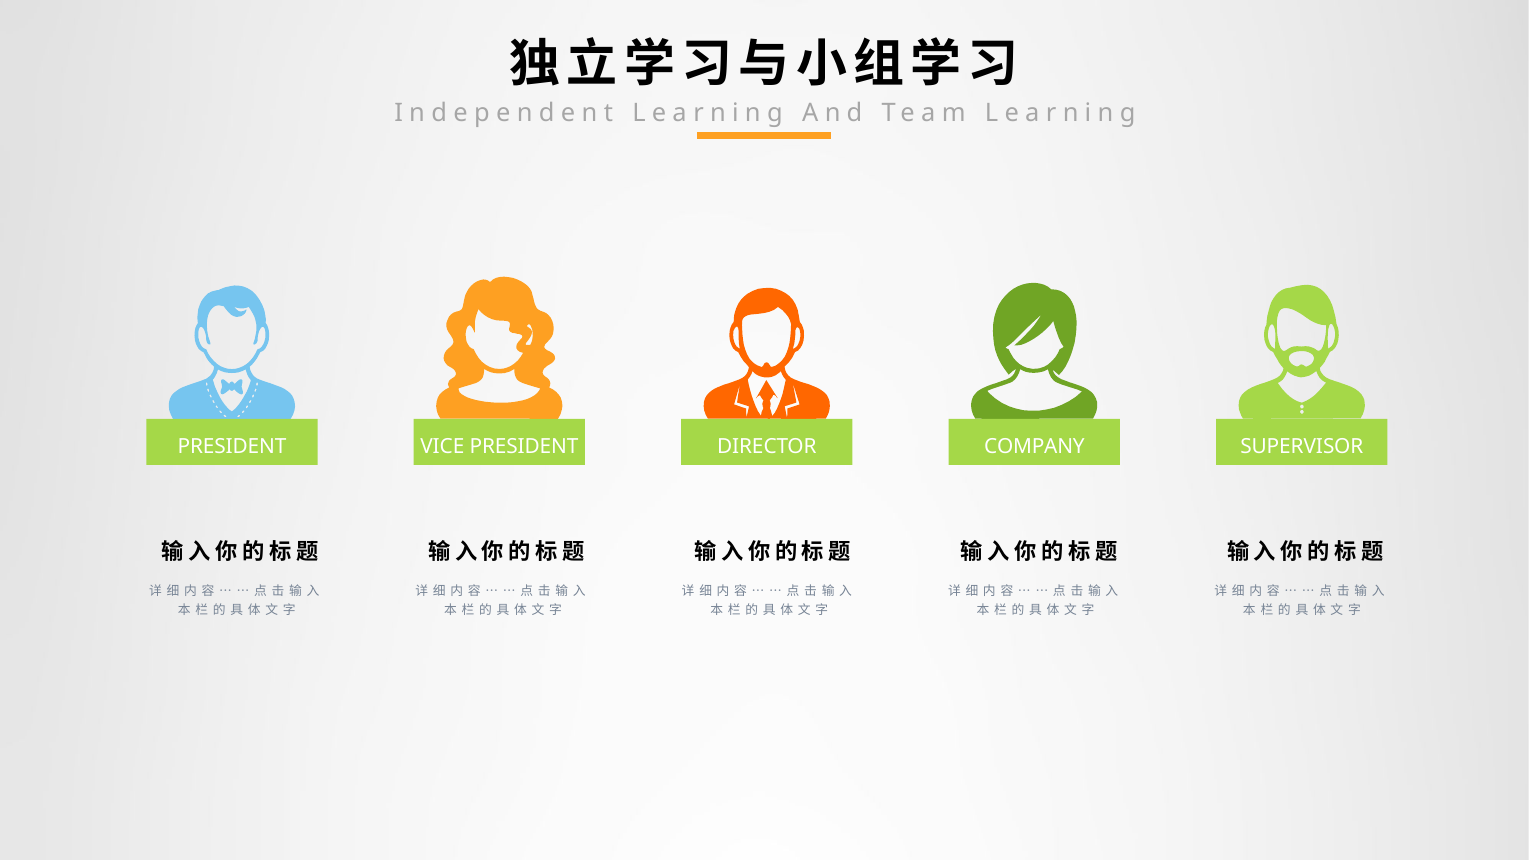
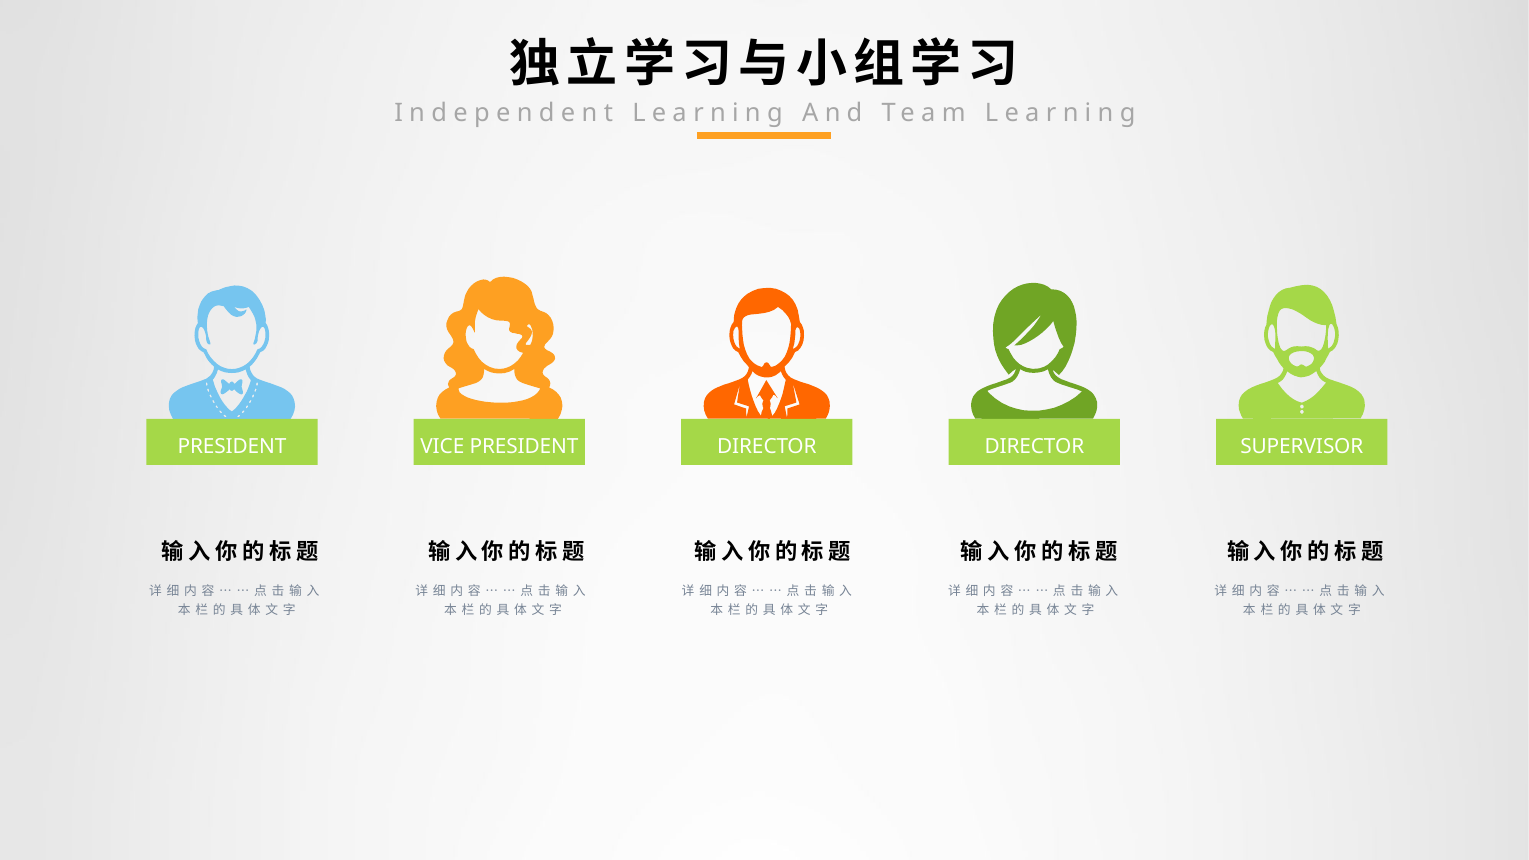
DIRECTOR COMPANY: COMPANY -> DIRECTOR (1034, 446)
